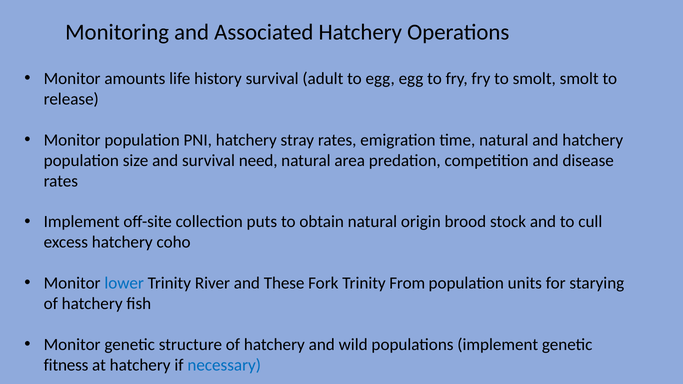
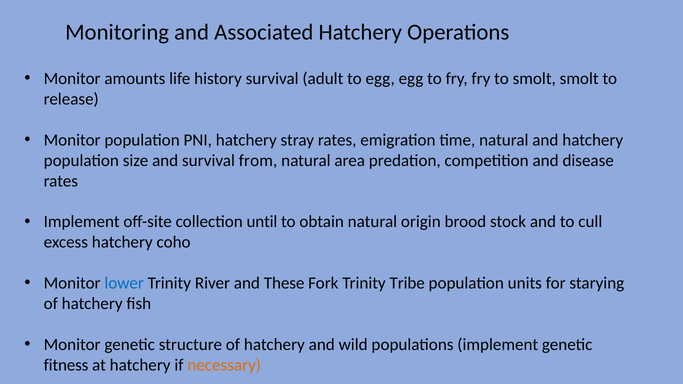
need: need -> from (258, 160)
puts: puts -> until (262, 222)
From: From -> Tribe (407, 283)
necessary colour: blue -> orange (224, 365)
